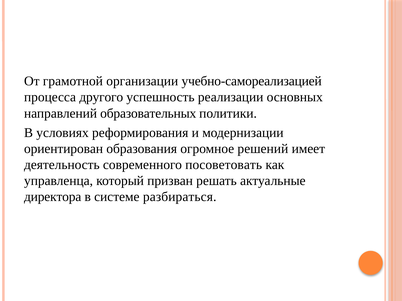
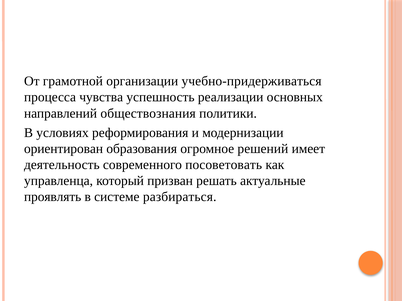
учебно-самореализацией: учебно-самореализацией -> учебно-придерживаться (252, 81)
другого: другого -> чувства (101, 97)
образовательных: образовательных -> обществознания (148, 113)
директора: директора -> проявлять (53, 197)
